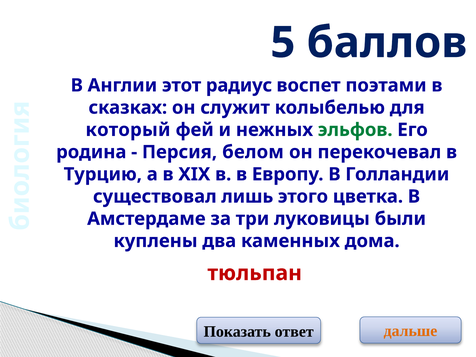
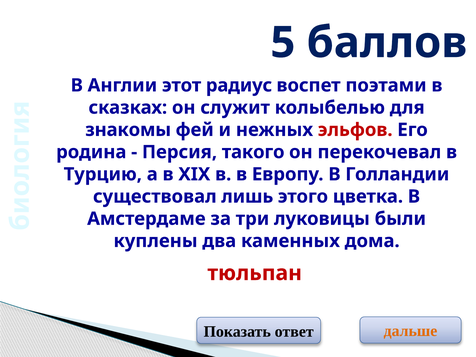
который: который -> знакомы (128, 130)
эльфов colour: green -> red (355, 130)
белом: белом -> такого (253, 152)
